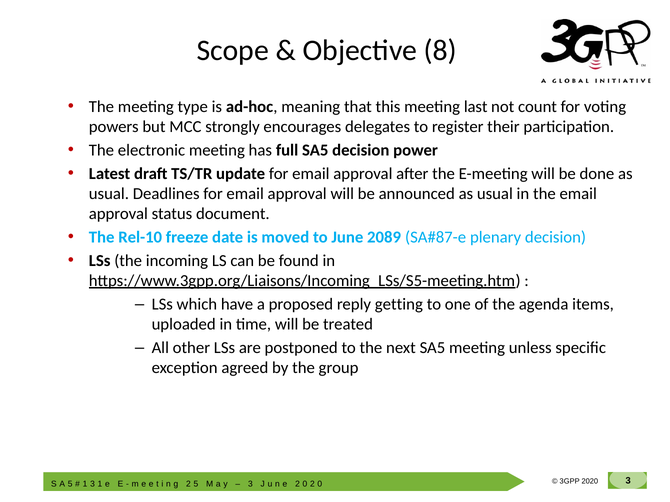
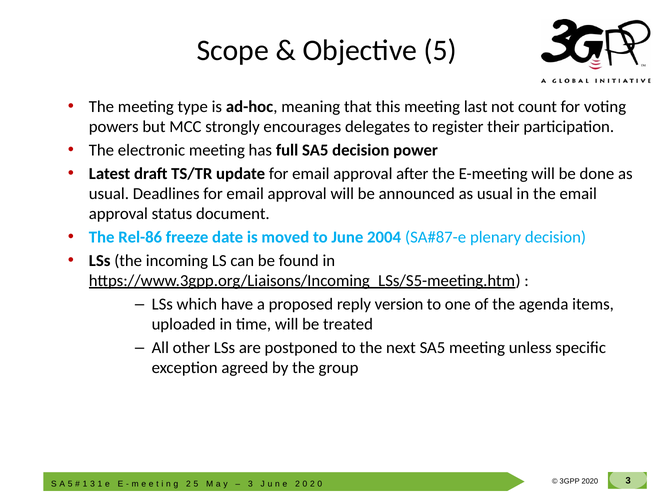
Objective 8: 8 -> 5 (440, 50)
Rel-10: Rel-10 -> Rel-86 (140, 237)
2089: 2089 -> 2004 (384, 237)
getting: getting -> version (399, 305)
